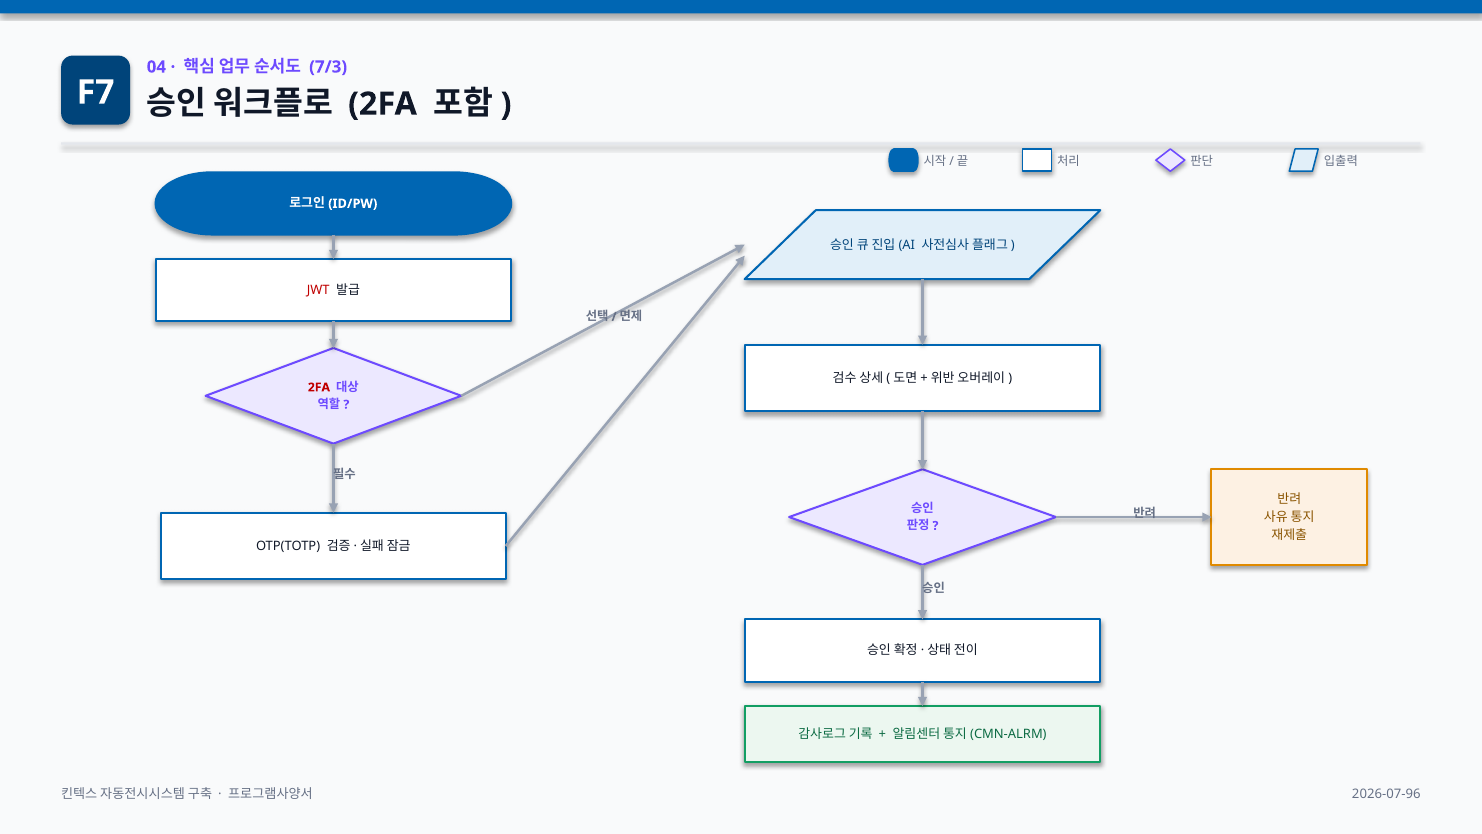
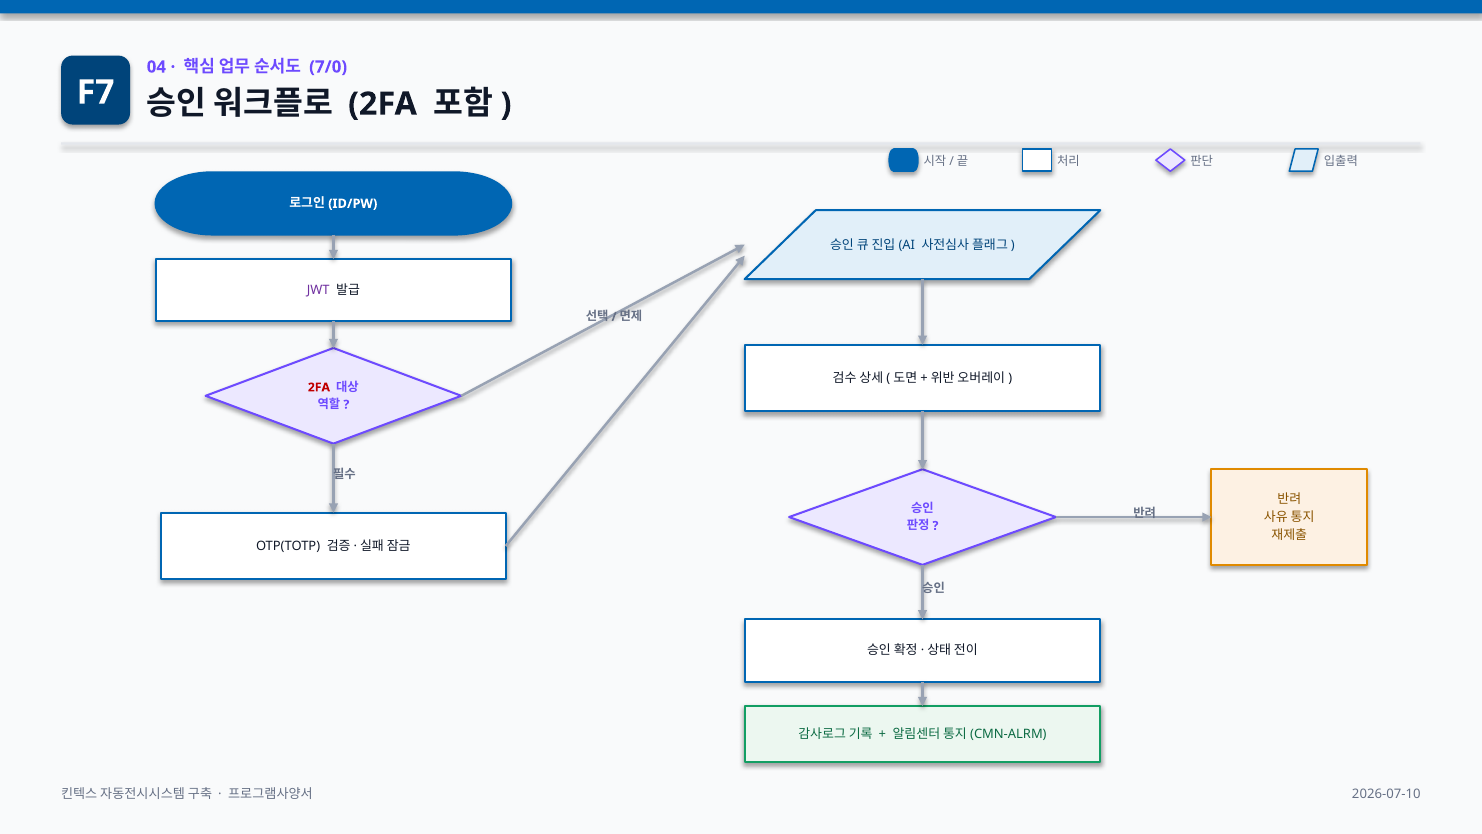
7/3: 7/3 -> 7/0 (328, 67)
JWT colour: red -> purple (318, 290)
2026-07-96: 2026-07-96 -> 2026-07-10 (1386, 793)
